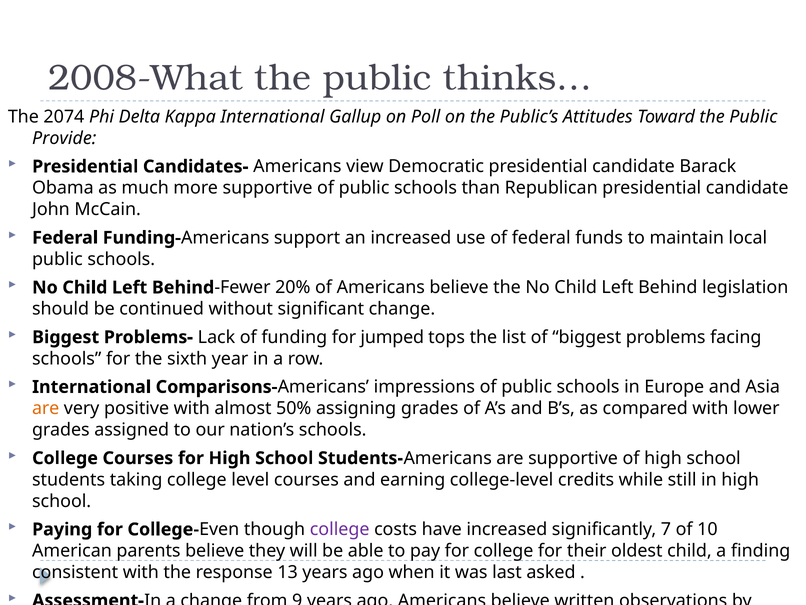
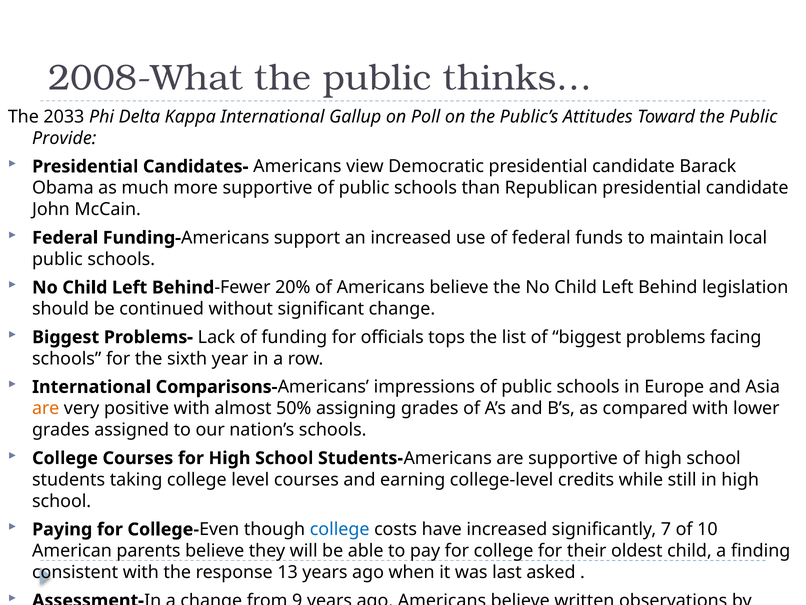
2074: 2074 -> 2033 (64, 117)
jumped: jumped -> officials (392, 337)
college colour: purple -> blue (340, 529)
